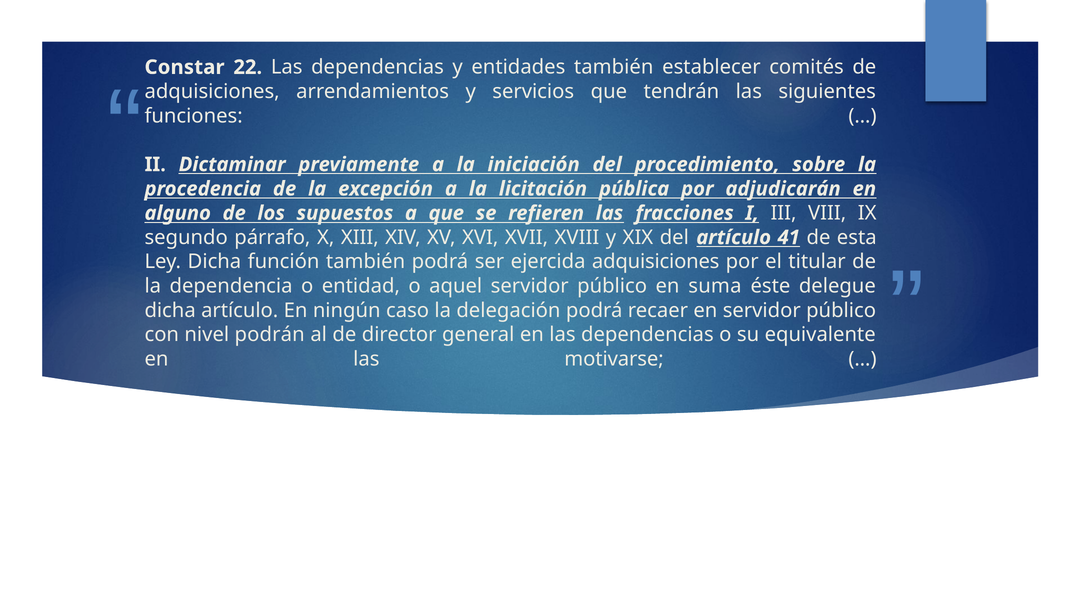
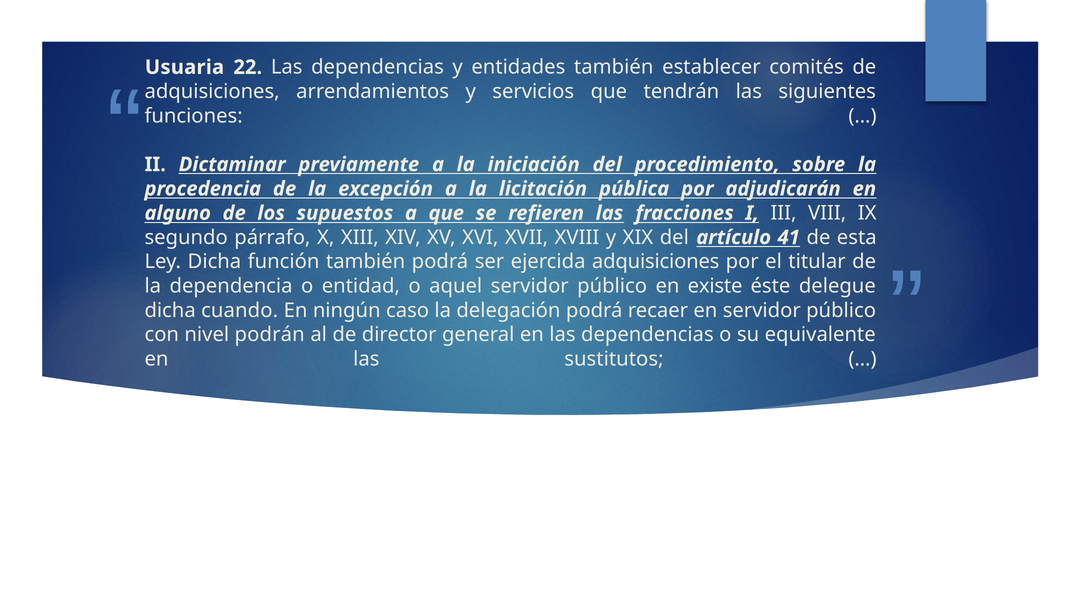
Constar: Constar -> Usuaria (185, 67)
suma: suma -> existe (715, 286)
dicha artículo: artículo -> cuando (240, 310)
motivarse: motivarse -> sustitutos (614, 359)
